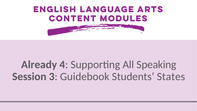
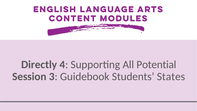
Already: Already -> Directly (39, 64)
Speaking: Speaking -> Potential (156, 64)
